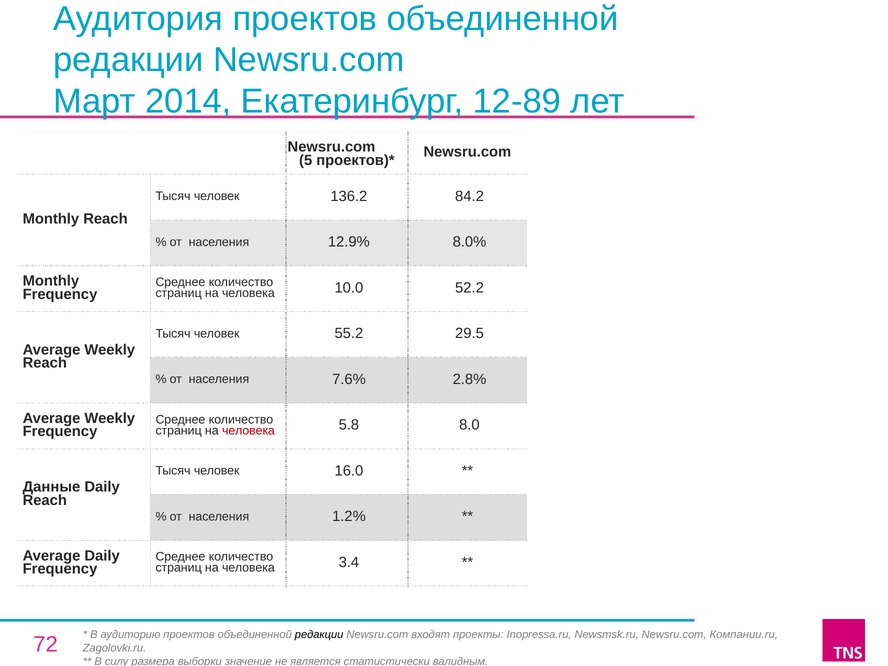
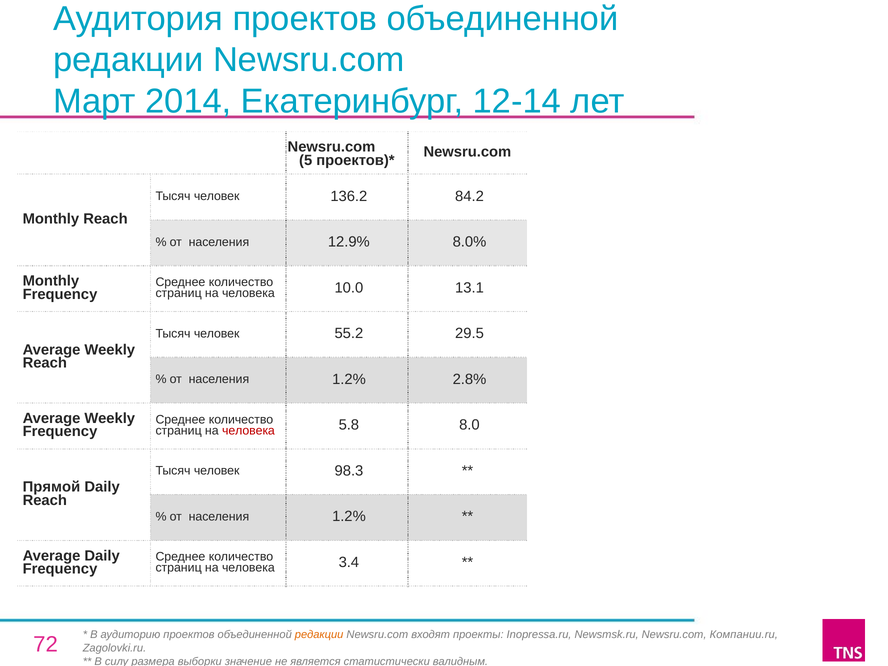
12-89: 12-89 -> 12-14 (517, 102)
52.2: 52.2 -> 13.1 (469, 288)
7.6%: 7.6% -> 1.2% (349, 379)
16.0: 16.0 -> 98.3 (349, 471)
Данные: Данные -> Прямой (51, 487)
редакции colour: black -> orange (319, 635)
